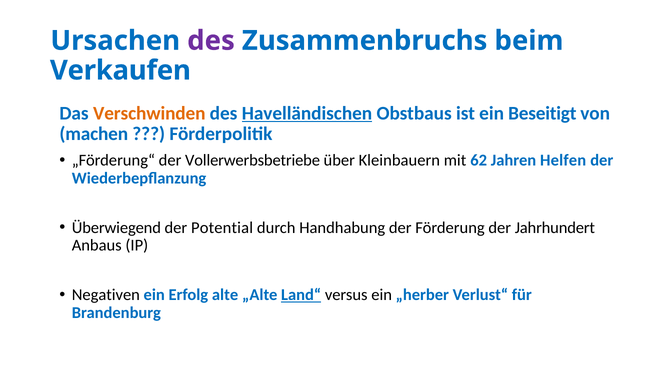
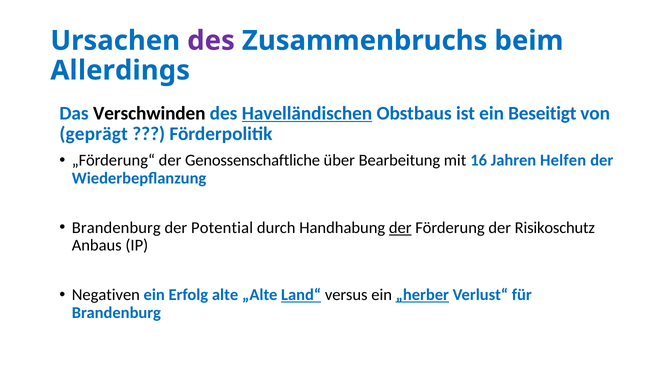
Verkaufen: Verkaufen -> Allerdings (120, 70)
Verschwinden colour: orange -> black (149, 113)
machen: machen -> geprägt (94, 134)
Vollerwerbsbetriebe: Vollerwerbsbetriebe -> Genossenschaftliche (253, 160)
Kleinbauern: Kleinbauern -> Bearbeitung (399, 160)
62: 62 -> 16 (479, 160)
Überwiegend: Überwiegend -> Brandenburg (116, 228)
der underline: none -> present (400, 228)
Jahrhundert: Jahrhundert -> Risikoschutz (555, 228)
„herber underline: none -> present (422, 295)
